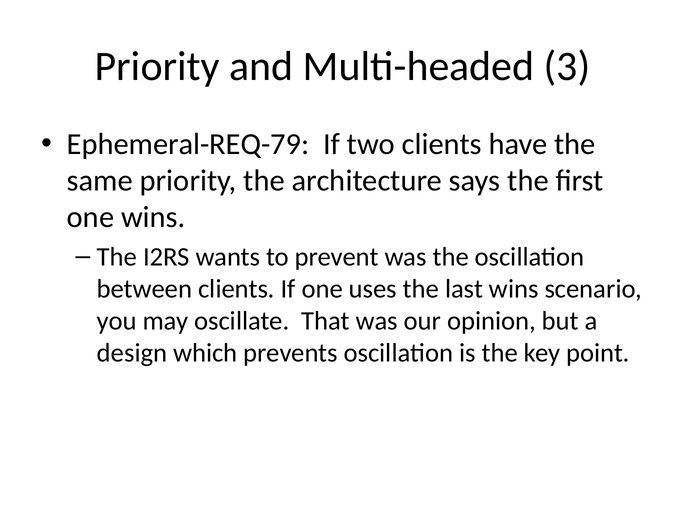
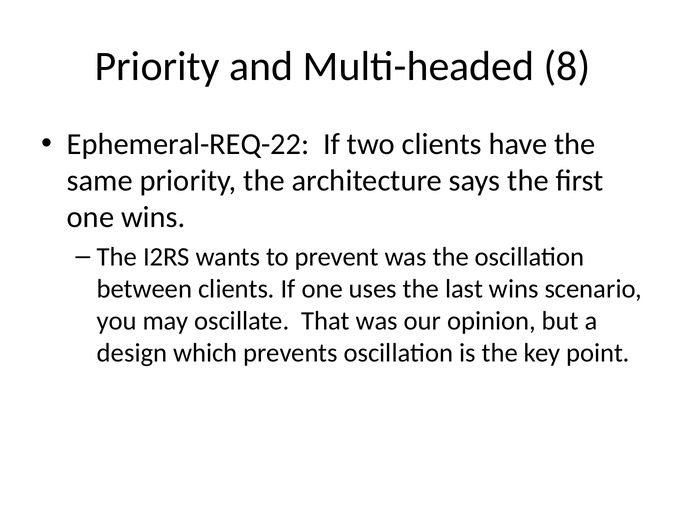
3: 3 -> 8 (567, 66)
Ephemeral-REQ-79: Ephemeral-REQ-79 -> Ephemeral-REQ-22 (188, 144)
